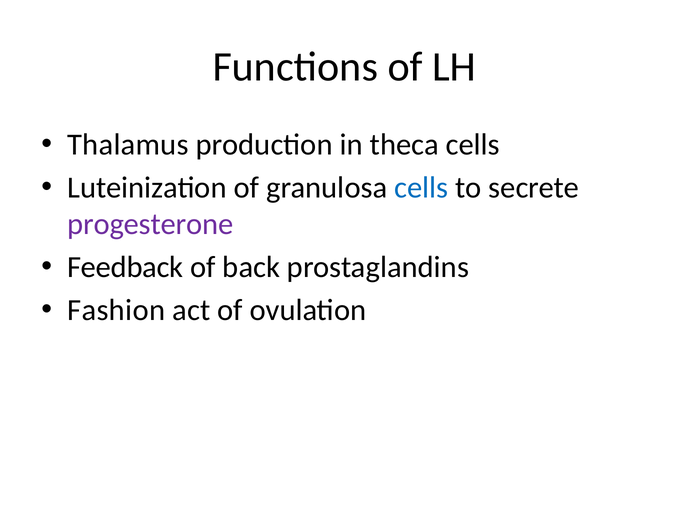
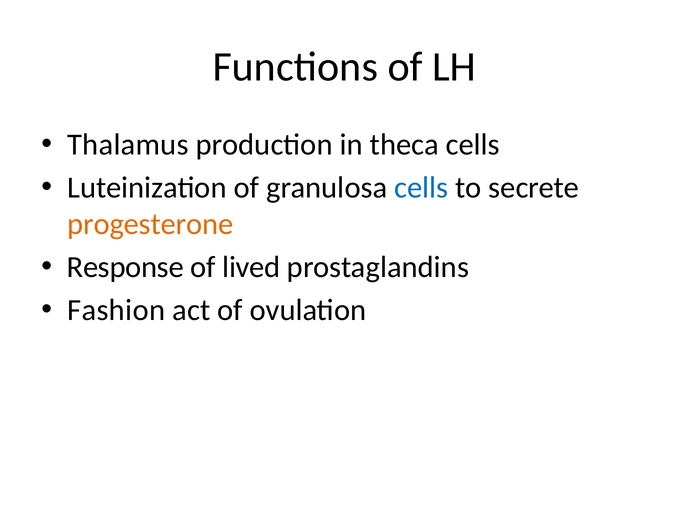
progesterone colour: purple -> orange (150, 224)
Feedback: Feedback -> Response (125, 267)
back: back -> lived (251, 267)
